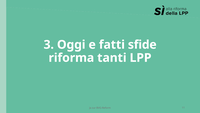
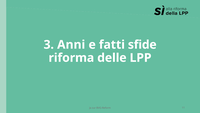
Oggi: Oggi -> Anni (71, 44)
tanti: tanti -> delle (112, 58)
